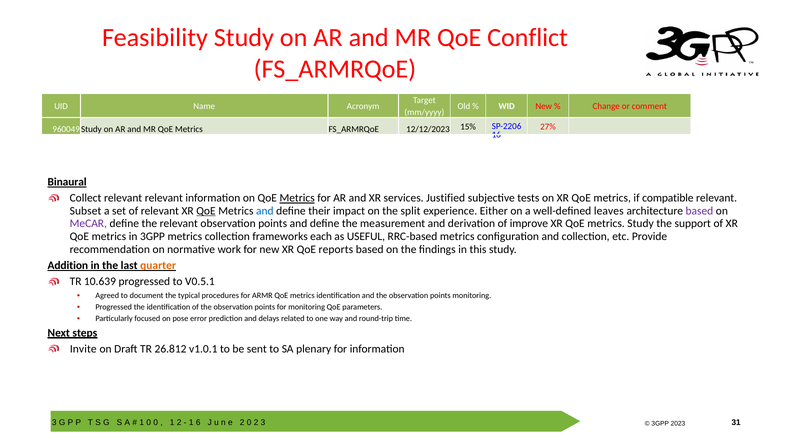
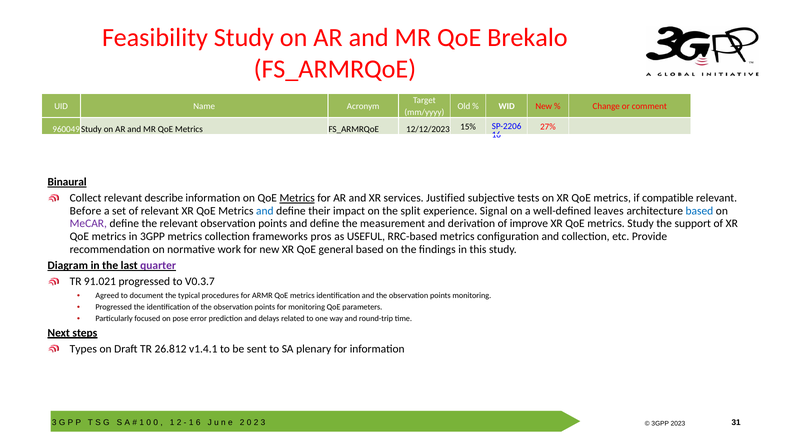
Conflict: Conflict -> Brekalo (527, 38)
relevant relevant: relevant -> describe (164, 198)
Subset: Subset -> Before (86, 211)
QoE underline: present -> none (206, 211)
Either: Either -> Signal (494, 211)
based colour: purple -> blue (699, 211)
each: each -> pros (321, 236)
reports: reports -> general (336, 249)
Addition: Addition -> Diagram (68, 265)
quarter colour: orange -> purple (158, 265)
10.639: 10.639 -> 91.021 (100, 281)
V0.5.1: V0.5.1 -> V0.3.7 (200, 281)
Invite: Invite -> Types (83, 349)
v1.0.1: v1.0.1 -> v1.4.1 (203, 349)
